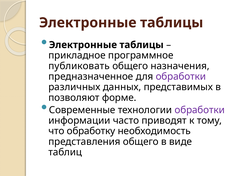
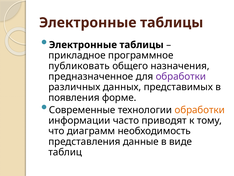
позволяют: позволяют -> появления (74, 97)
обработки colour: purple -> orange (200, 110)
обработку: обработку -> диаграмм (91, 131)
представления общего: общего -> данные (141, 141)
